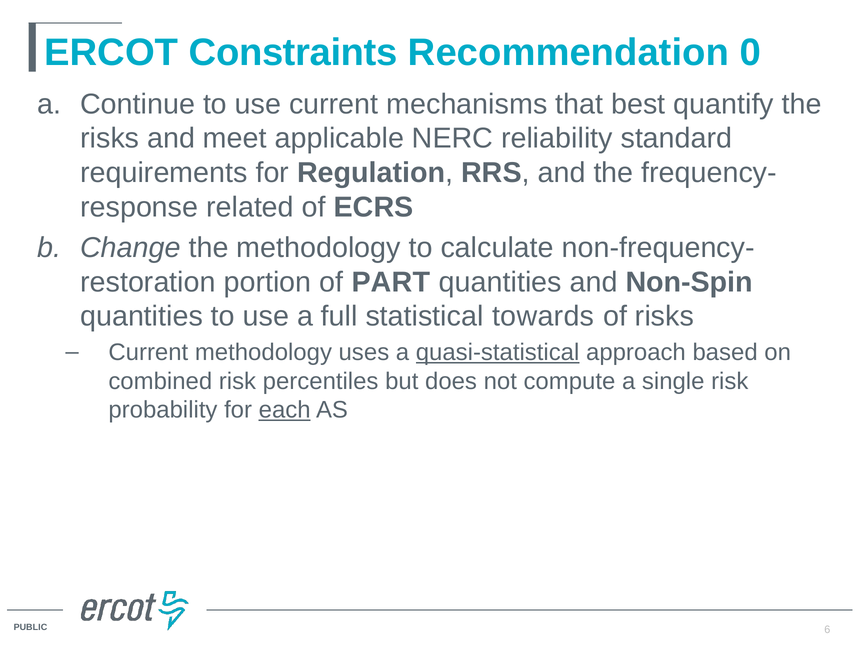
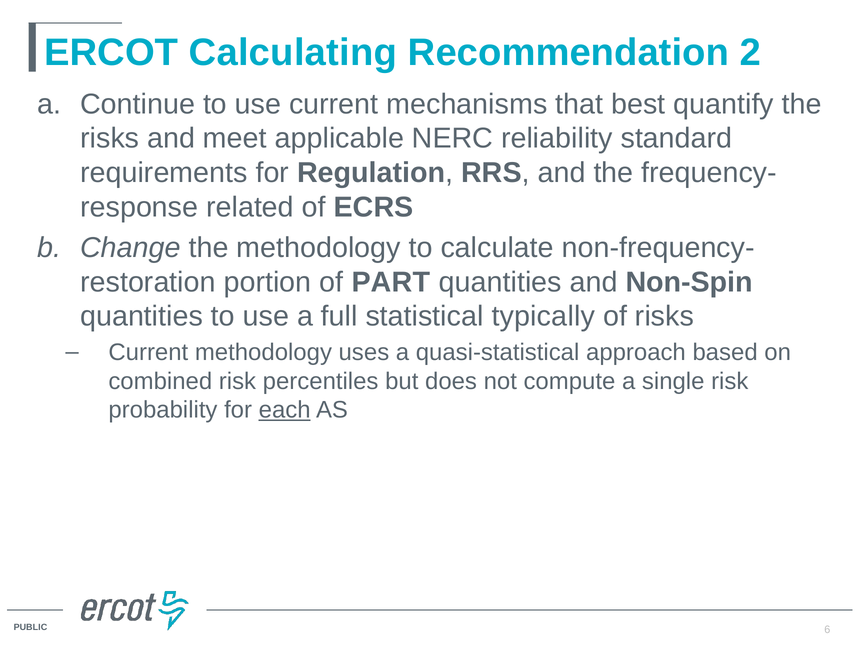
Constraints: Constraints -> Calculating (293, 53)
0: 0 -> 2 (750, 53)
towards: towards -> typically (543, 316)
quasi-statistical underline: present -> none (498, 352)
